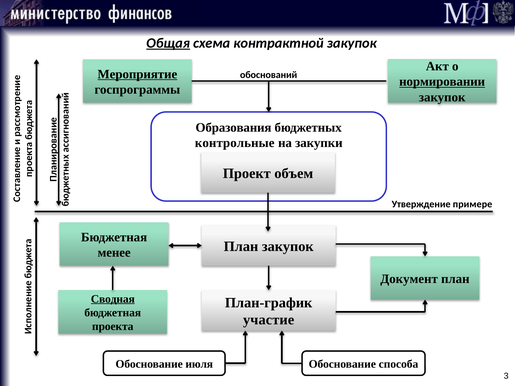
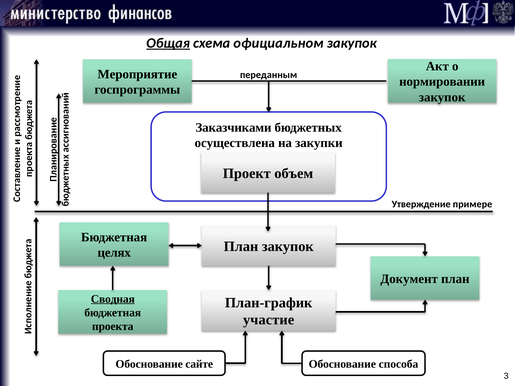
контрактной: контрактной -> официальном (278, 43)
Мероприятие underline: present -> none (137, 74)
обоснований: обоснований -> переданным (269, 75)
нормировании underline: present -> none (442, 82)
Образования: Образования -> Заказчиками (234, 128)
контрольные: контрольные -> осуществлена (235, 143)
менее: менее -> целях (114, 253)
июля: июля -> сайте (199, 364)
